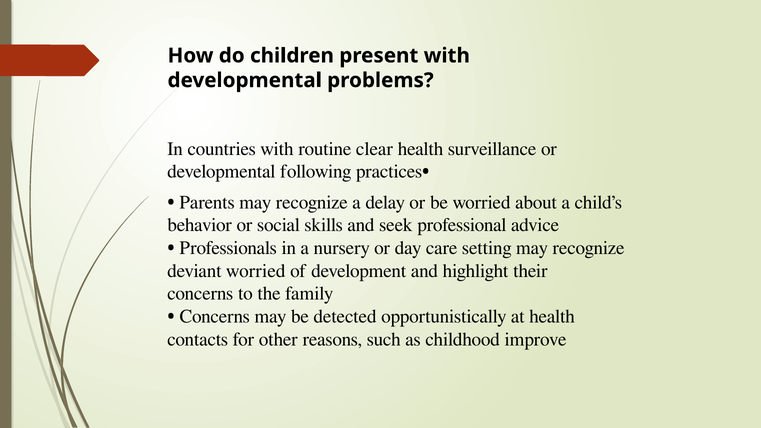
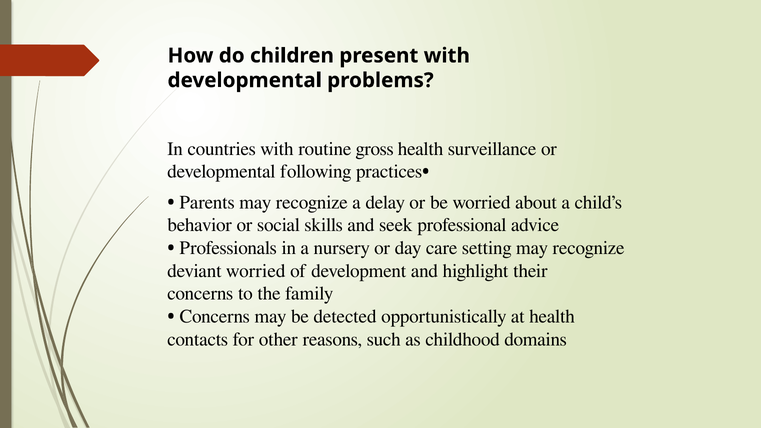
clear: clear -> gross (375, 149)
improve: improve -> domains (536, 339)
